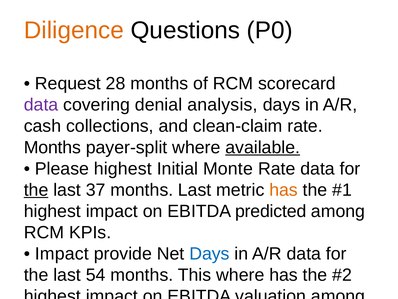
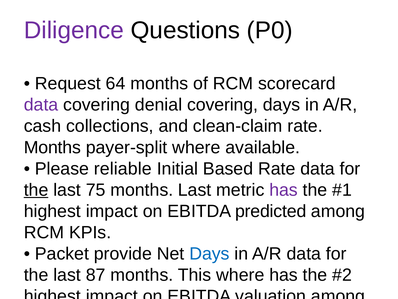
Diligence colour: orange -> purple (74, 30)
28: 28 -> 64 (116, 83)
denial analysis: analysis -> covering (223, 105)
available underline: present -> none (263, 147)
Please highest: highest -> reliable (123, 168)
Monte: Monte -> Based (228, 168)
37: 37 -> 75 (96, 190)
has colour: orange -> purple (284, 190)
Impact: Impact -> Packet (62, 253)
54: 54 -> 87 (96, 275)
